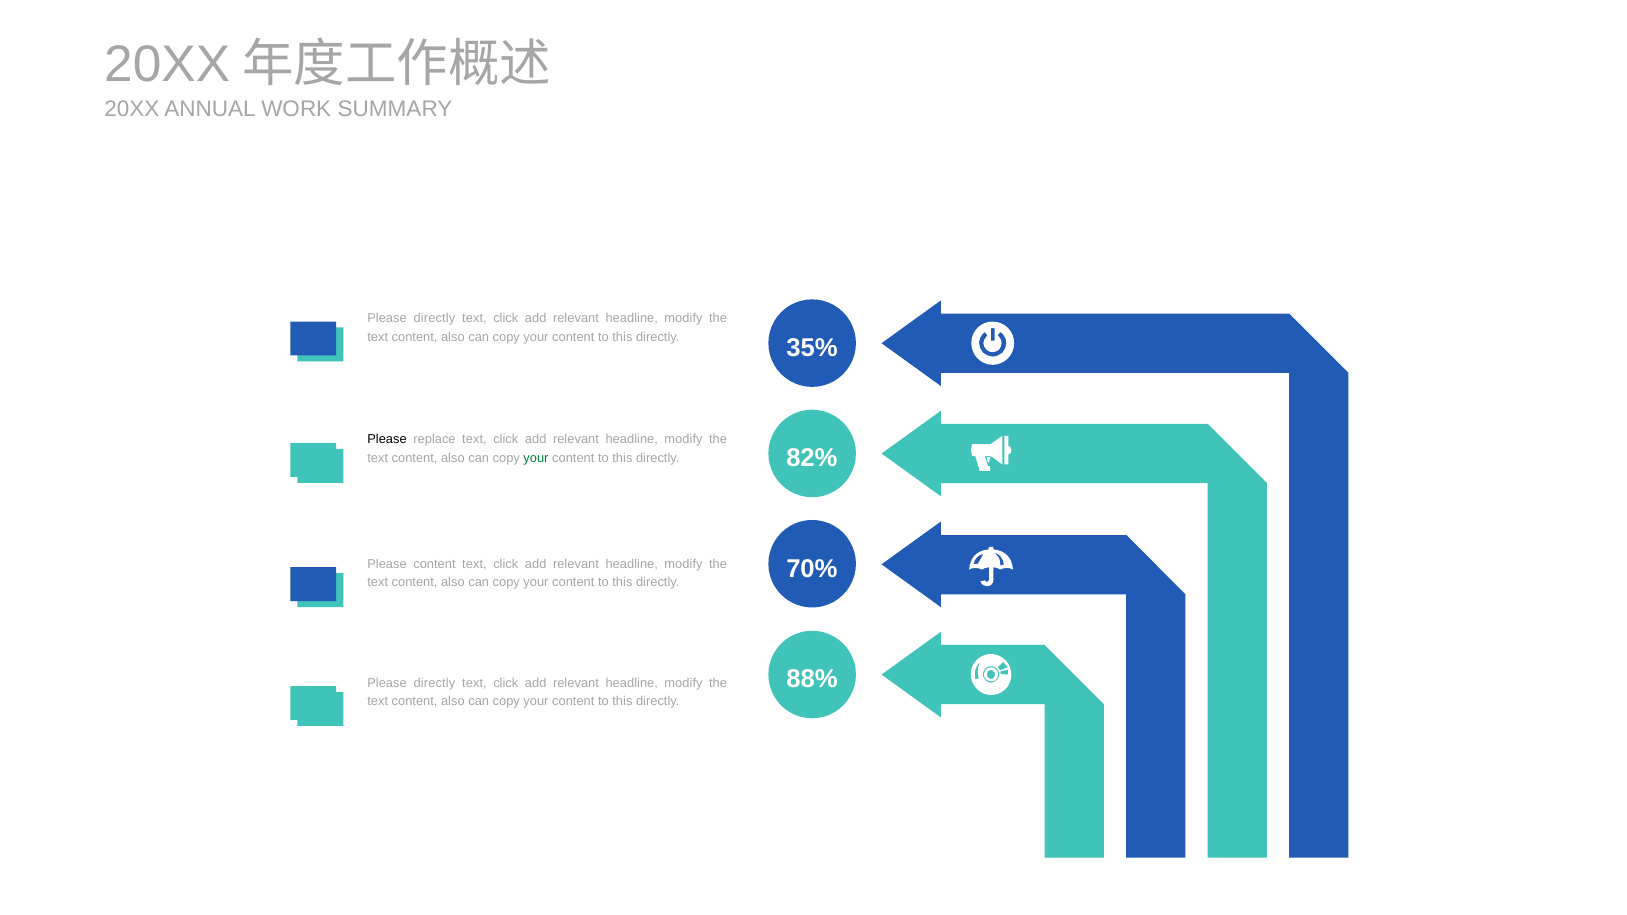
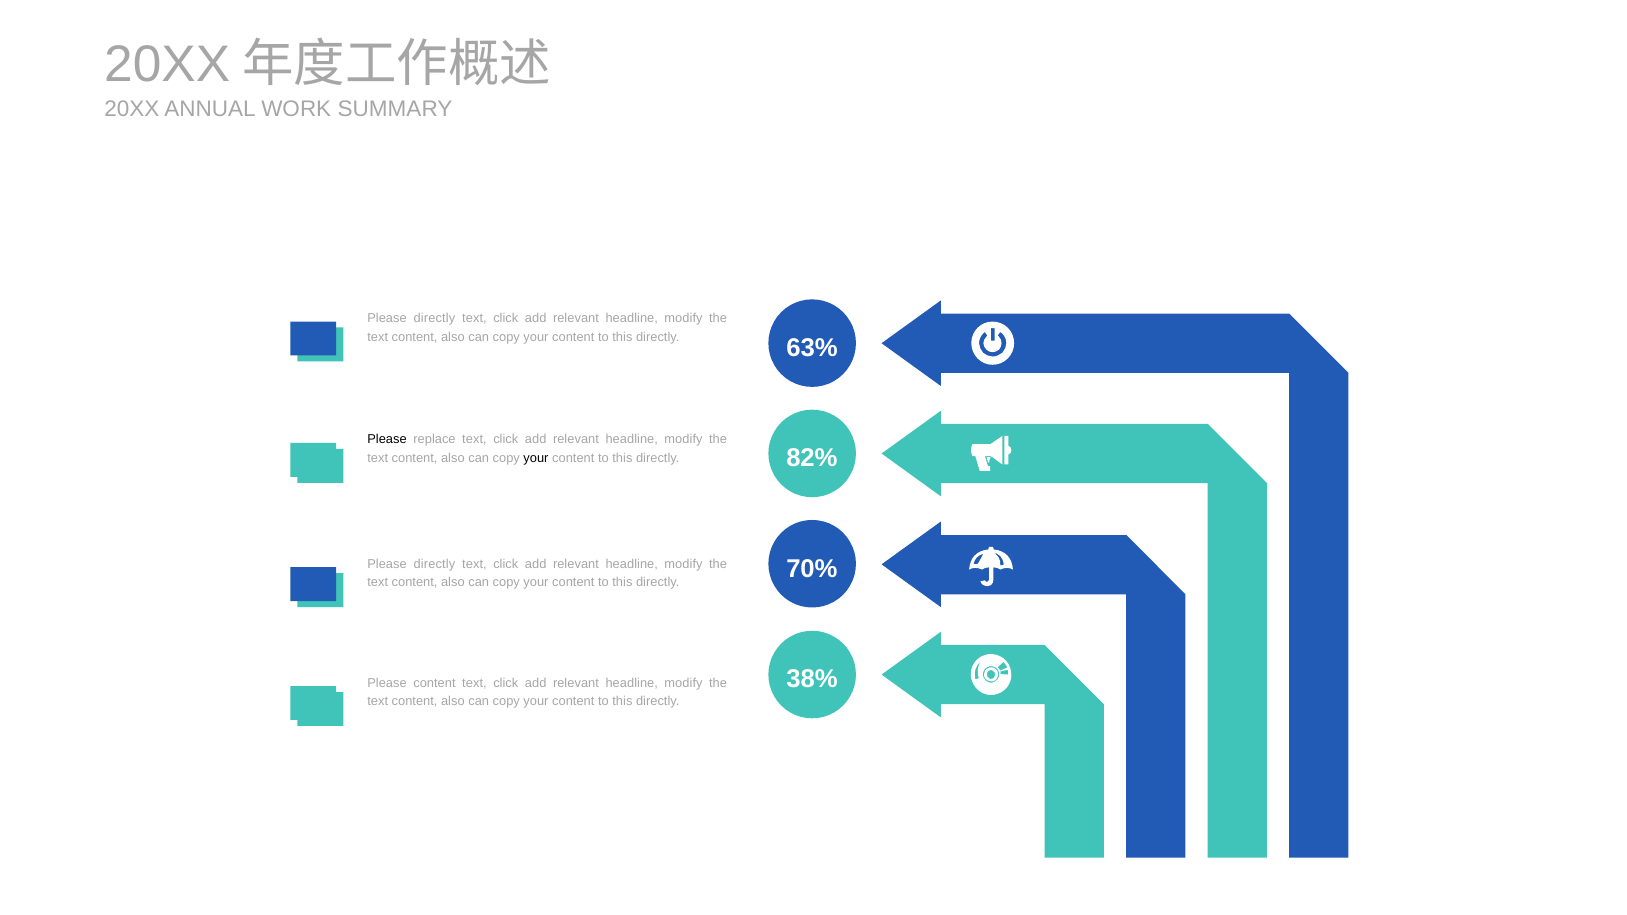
35%: 35% -> 63% (812, 348)
your colour: green -> black (536, 458)
content: content -> directly (434, 564)
88%: 88% -> 38% (812, 679)
directly: directly -> content (434, 683)
